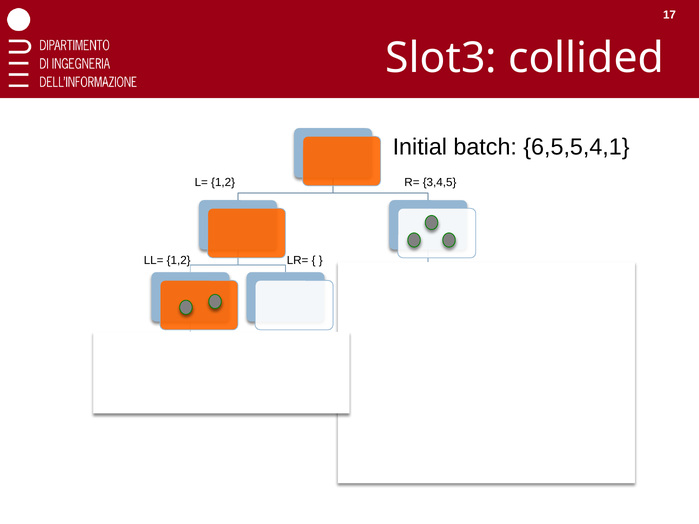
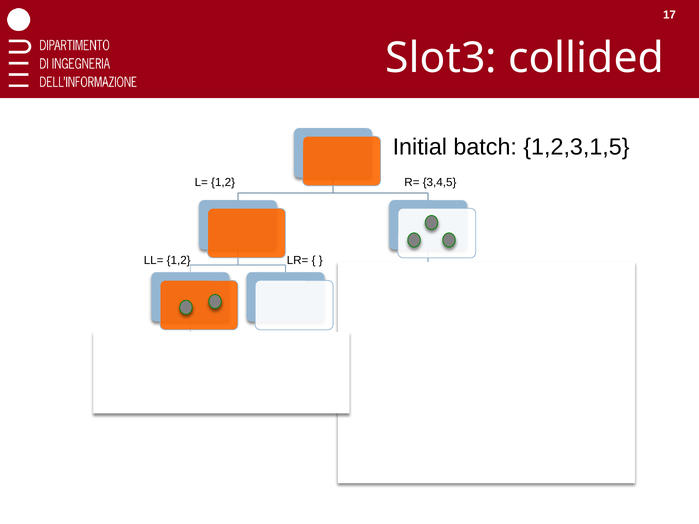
6,5,5,4,1: 6,5,5,4,1 -> 1,2,3,1,5 (576, 147)
